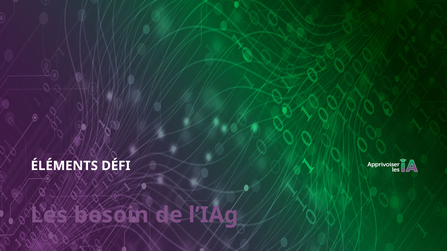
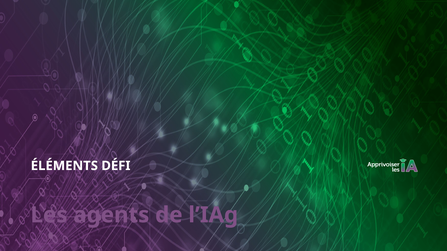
besoin: besoin -> agents (111, 215)
